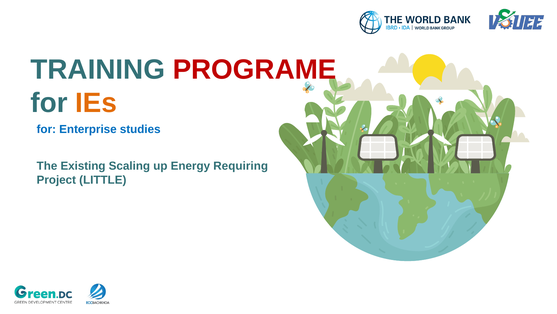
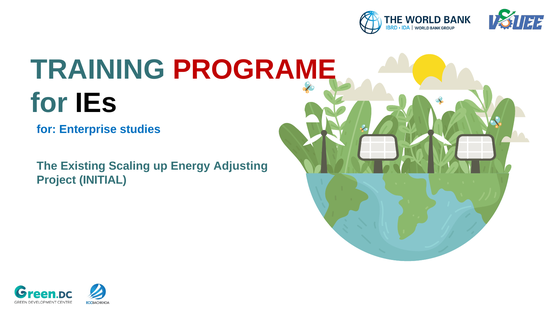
IEs colour: orange -> black (96, 103)
Requiring: Requiring -> Adjusting (241, 166)
LITTLE: LITTLE -> INITIAL (103, 179)
